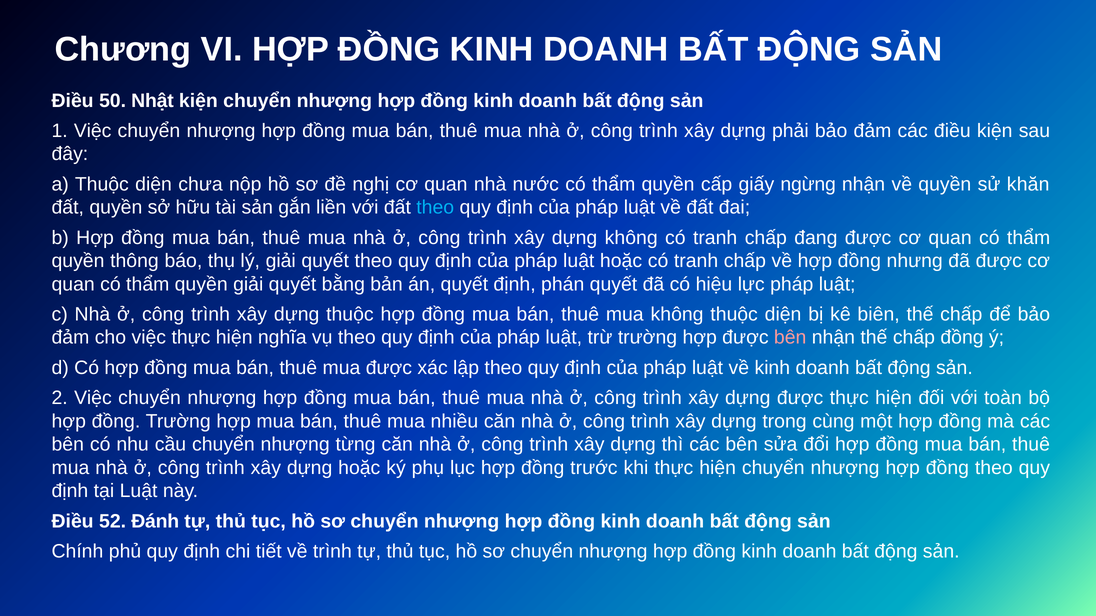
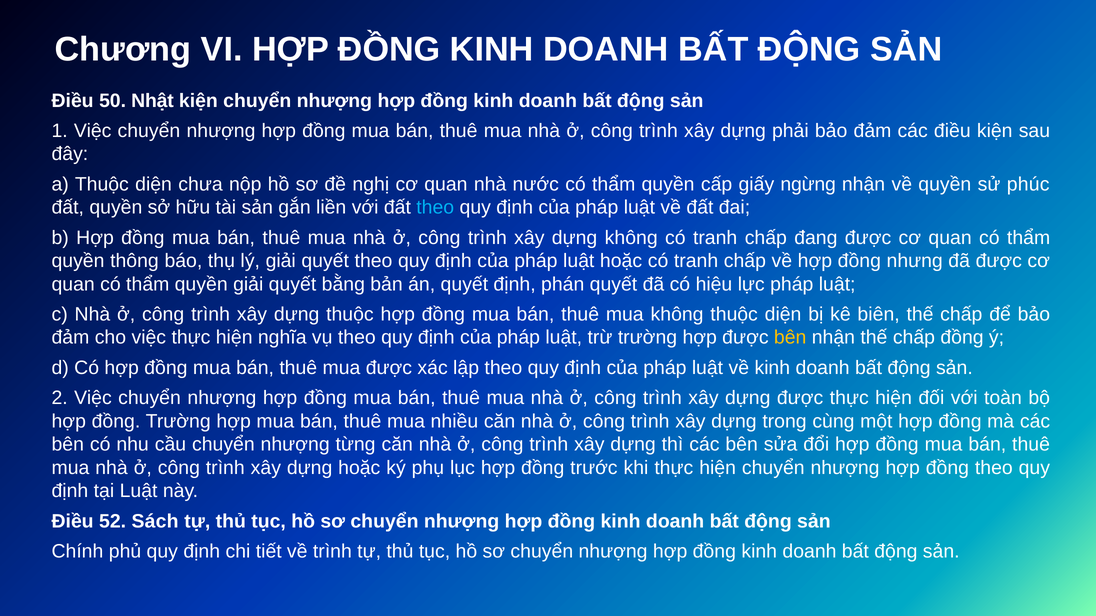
khăn: khăn -> phúc (1028, 184)
bên colour: pink -> yellow (790, 338)
Đánh: Đánh -> Sách (155, 522)
